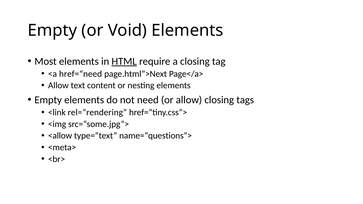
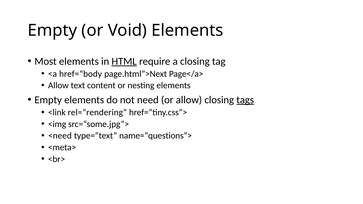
href=“need: href=“need -> href=“body (81, 74)
tags underline: none -> present (245, 100)
<allow: <allow -> <need (60, 136)
